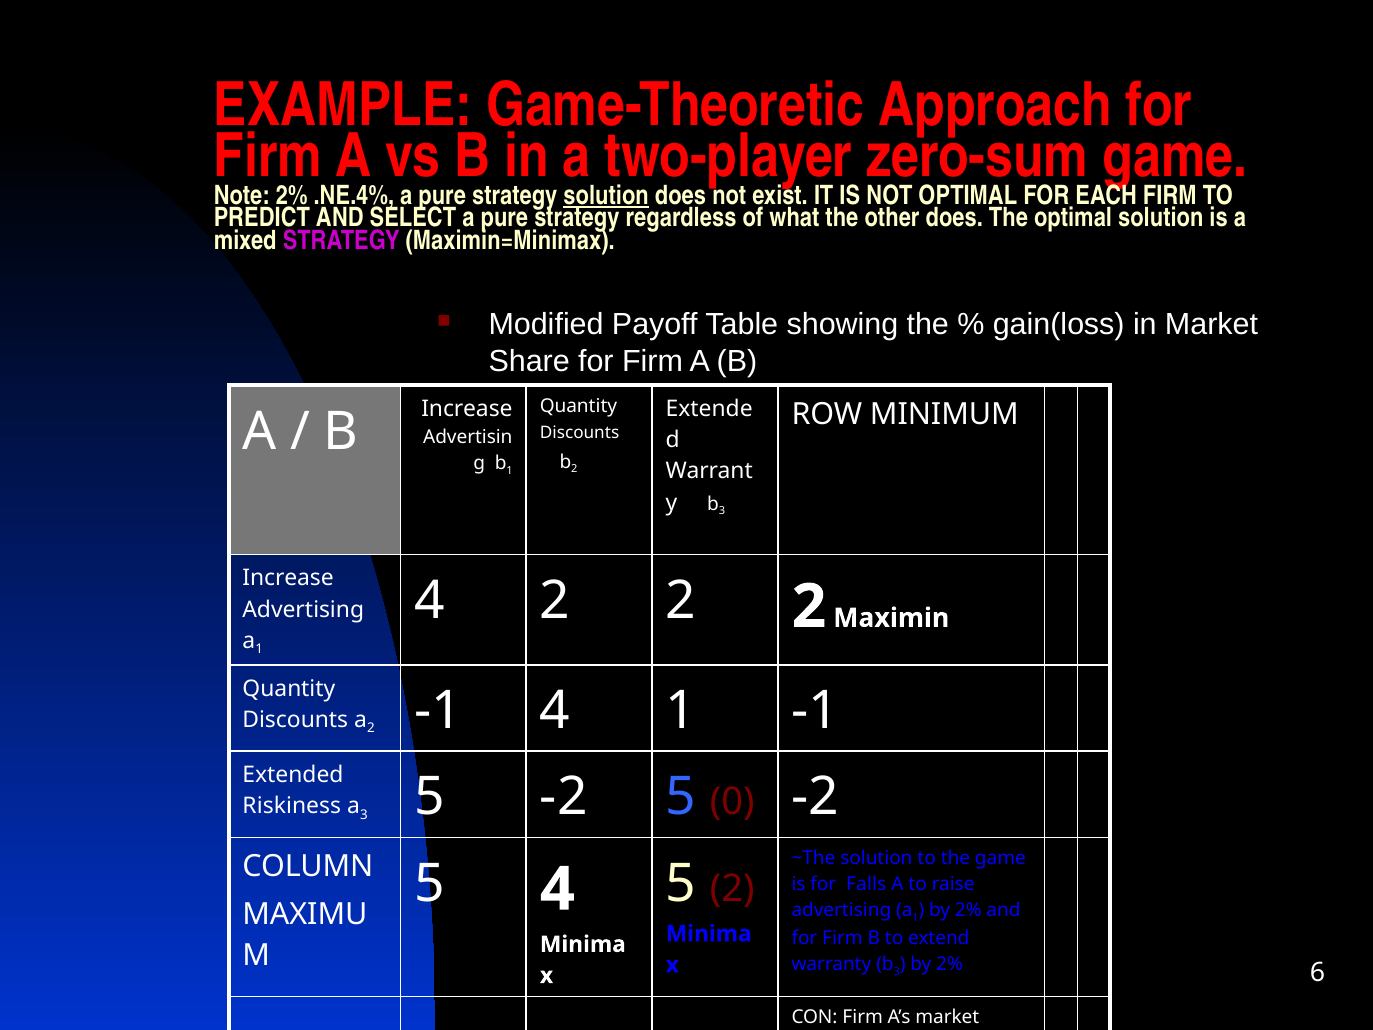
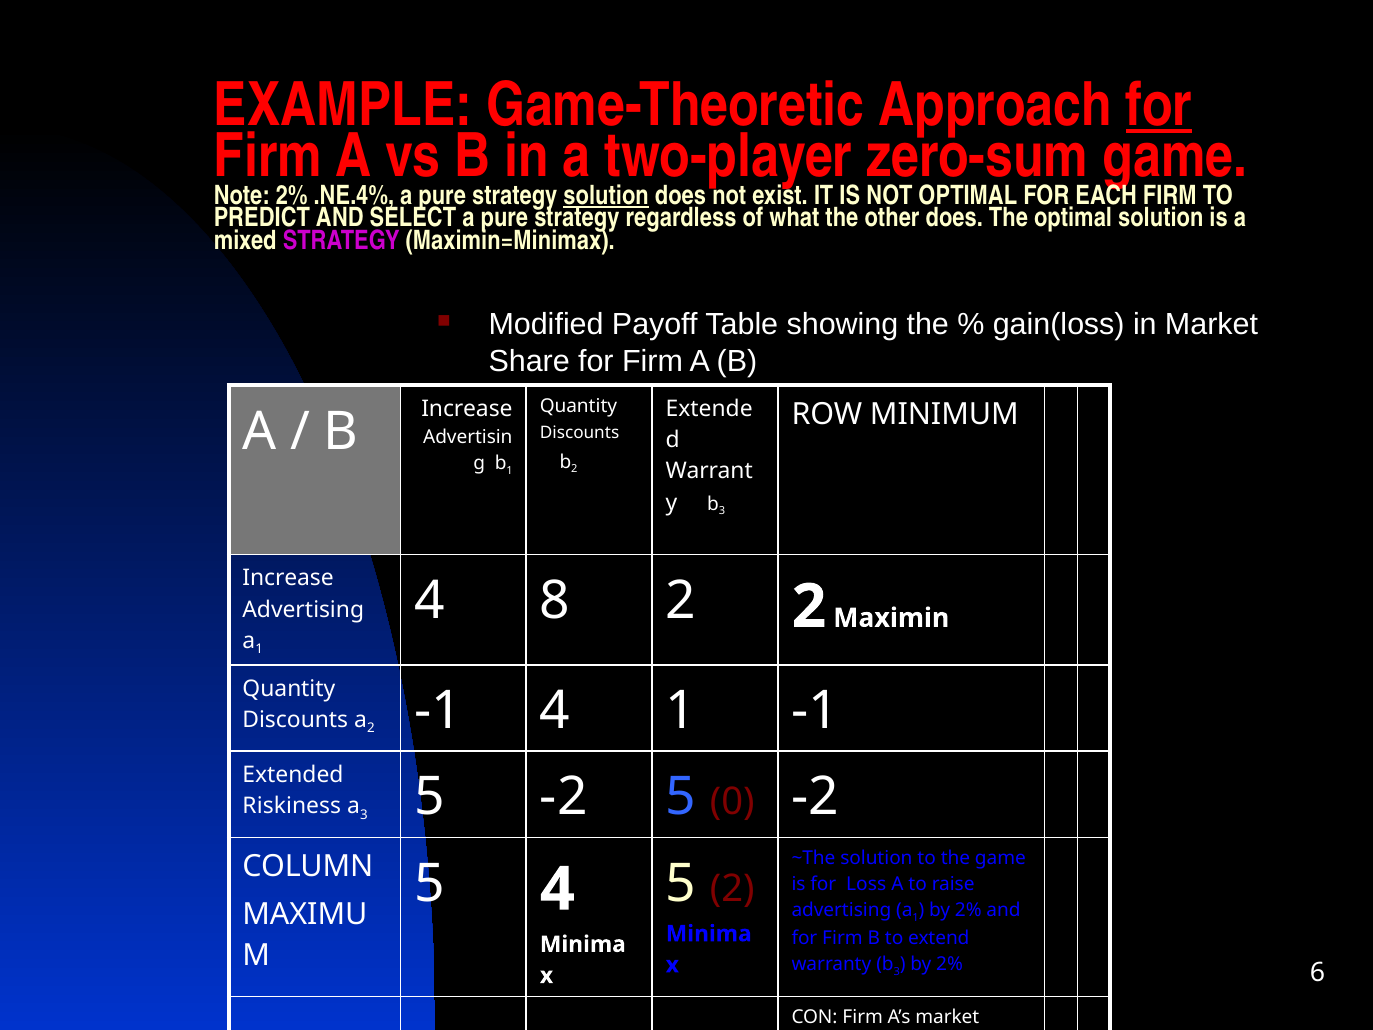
for underline: none -> present (1159, 105)
4 2: 2 -> 8 (555, 601)
Falls: Falls -> Loss (866, 884)
